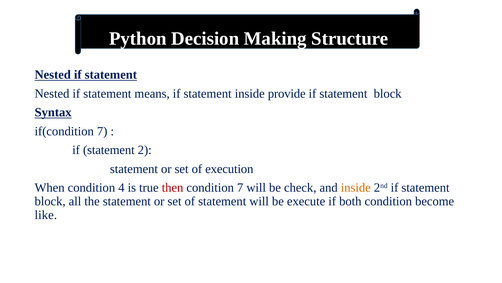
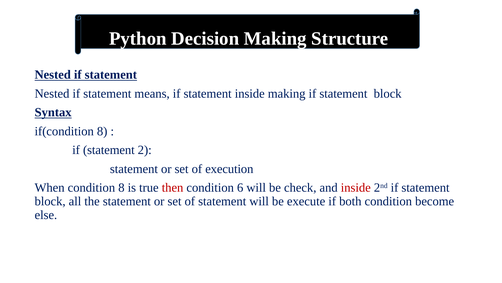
inside provide: provide -> making (287, 93)
if(condition 7: 7 -> 8 (102, 131)
condition 4: 4 -> 8 (121, 187)
condition 7: 7 -> 6 (240, 187)
inside colour: orange -> red (356, 187)
like: like -> else (46, 214)
